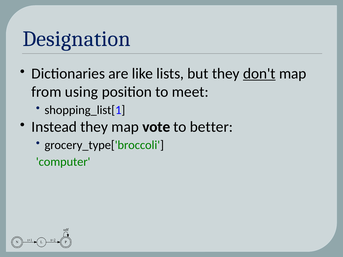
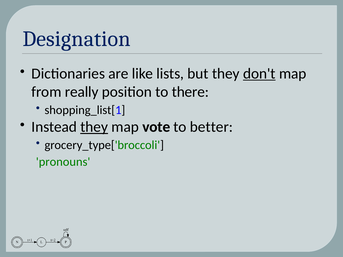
using: using -> really (82, 92)
meet: meet -> there (190, 92)
they underline: none -> present (94, 127)
computer: computer -> pronouns (63, 162)
